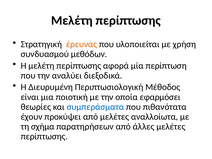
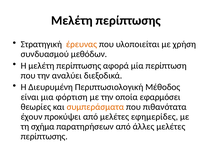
ποιοτική: ποιοτική -> φόρτιση (72, 97)
συμπεράσματα colour: blue -> orange (95, 107)
αναλλοίωτα: αναλλοίωτα -> εφημερίδες (155, 117)
